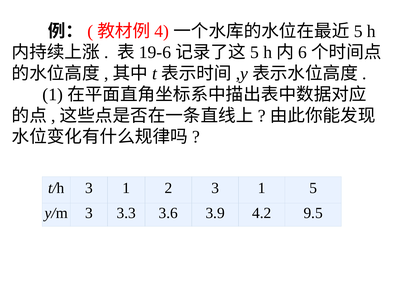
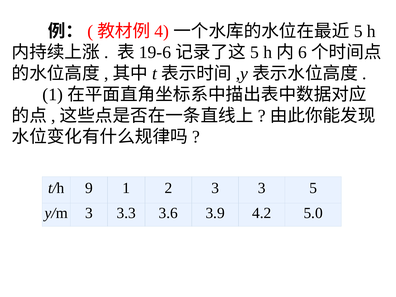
t/h 3: 3 -> 9 (89, 188)
2 3 1: 1 -> 3 (262, 188)
9.5: 9.5 -> 5.0 (313, 213)
